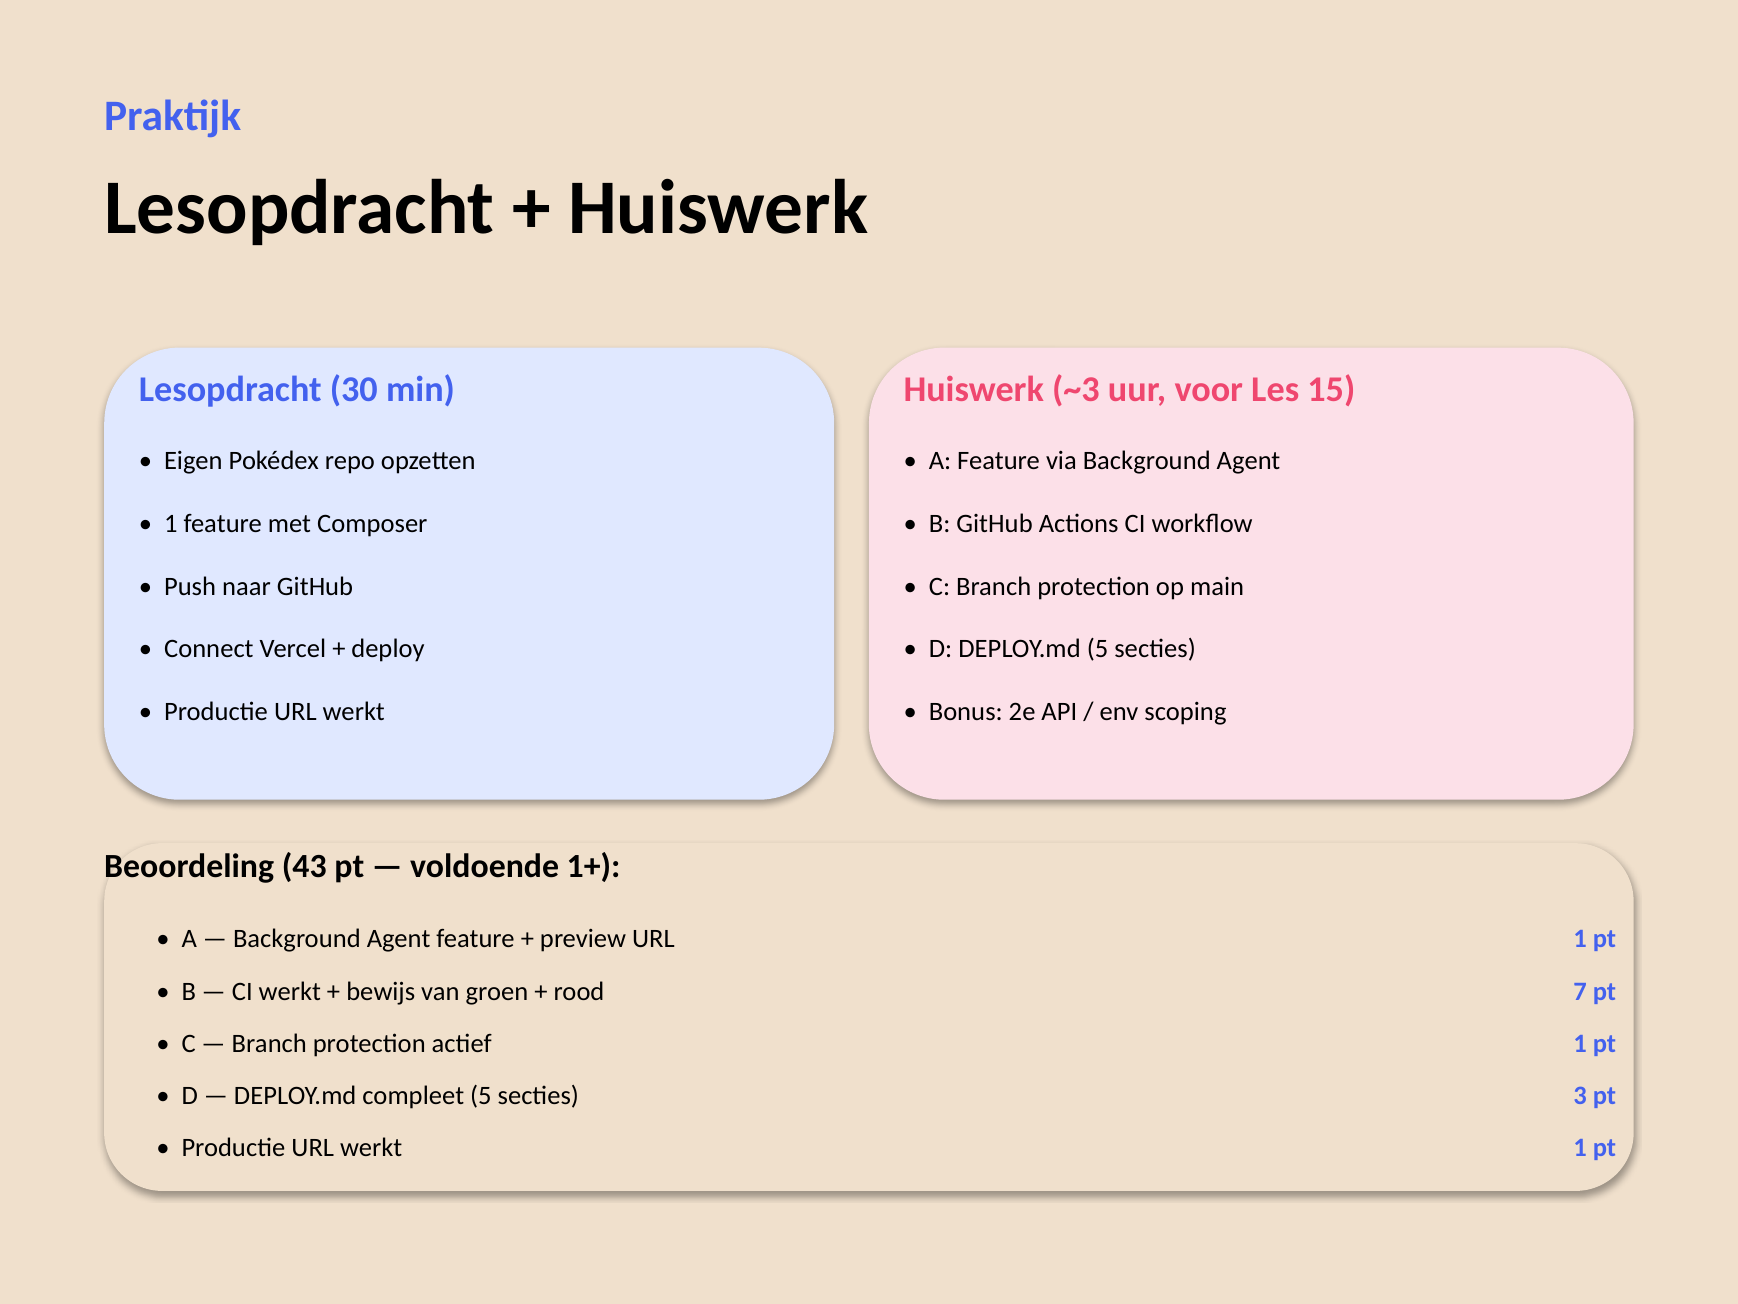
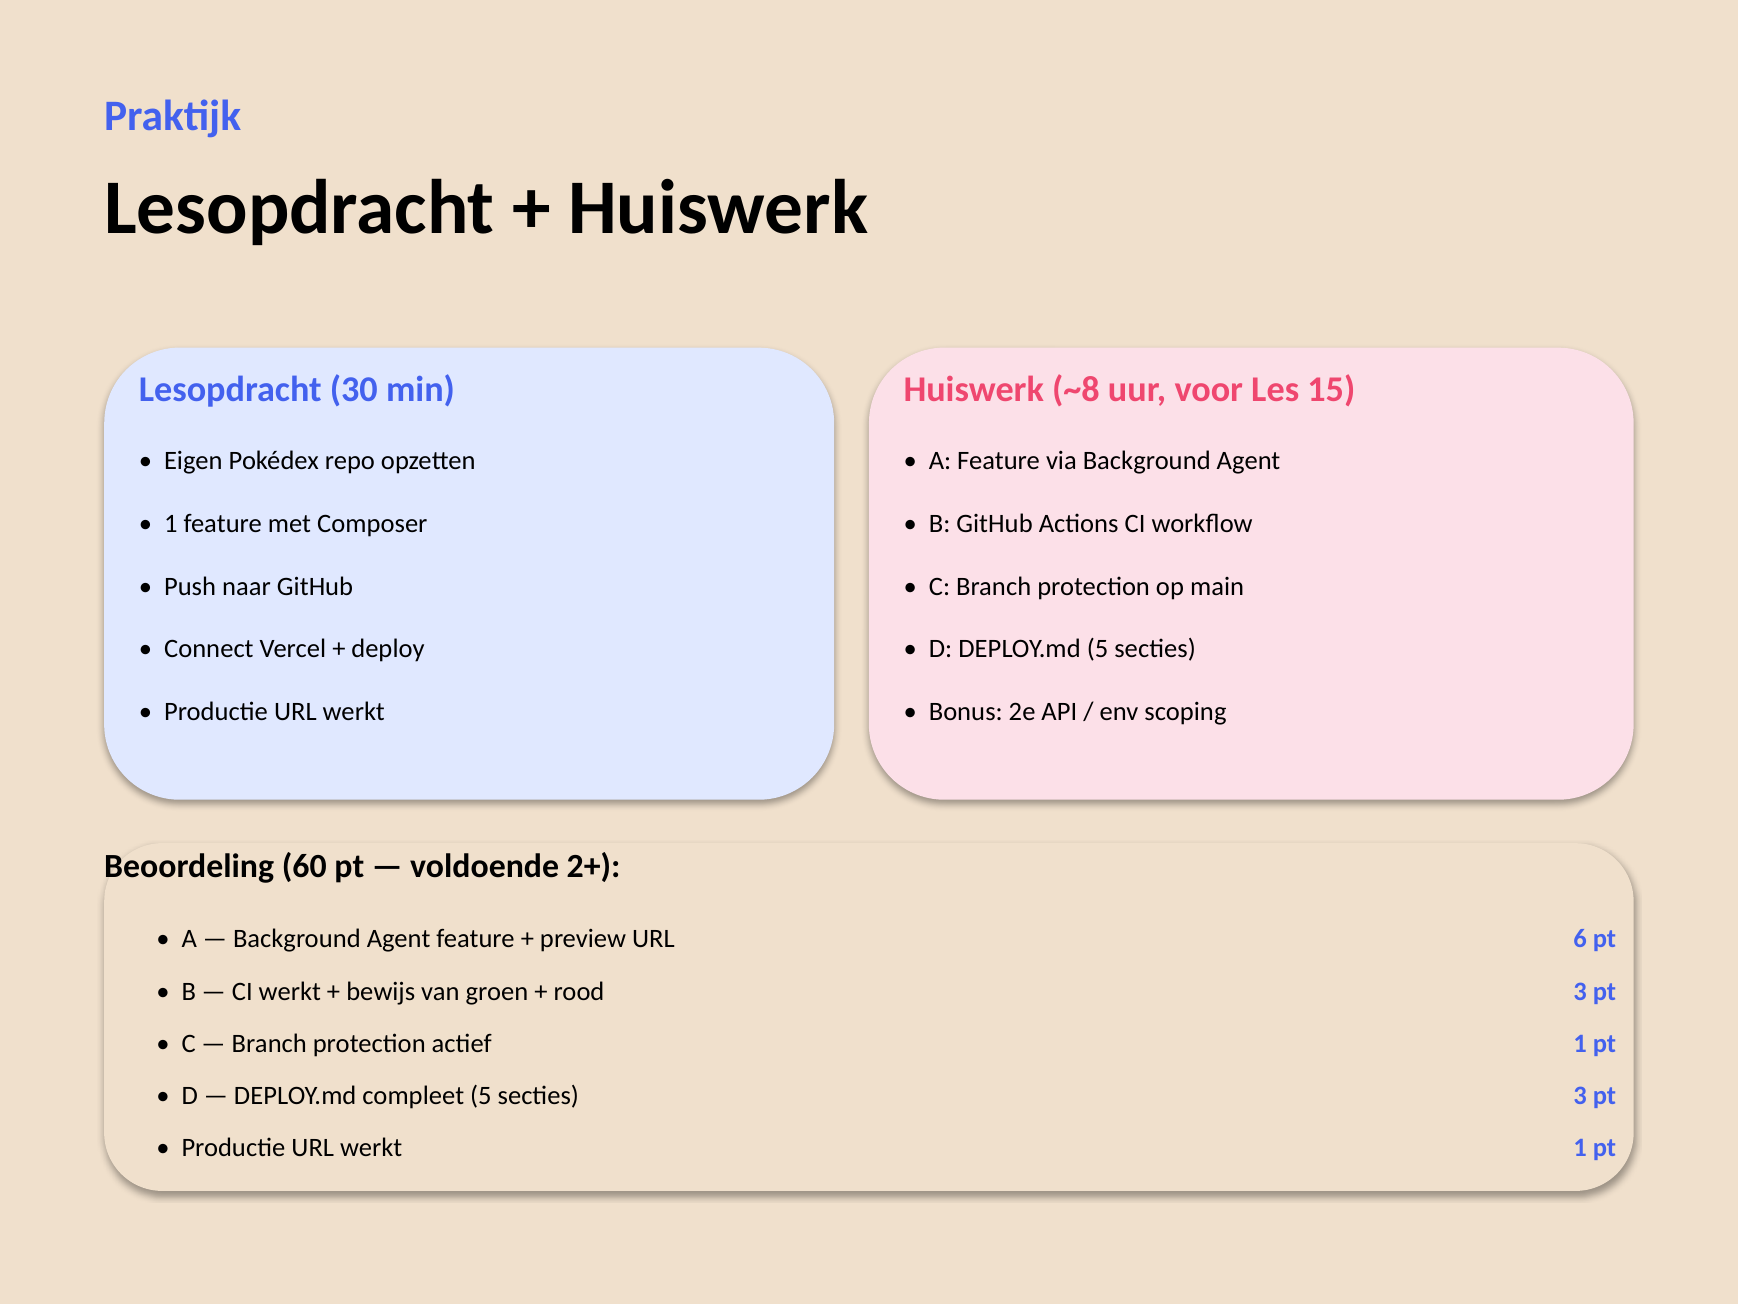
~3: ~3 -> ~8 (1076, 389)
43: 43 -> 60 (304, 866)
1+: 1+ -> 2+ (594, 866)
URL 1: 1 -> 6 (1580, 939)
rood 7: 7 -> 3 (1580, 991)
